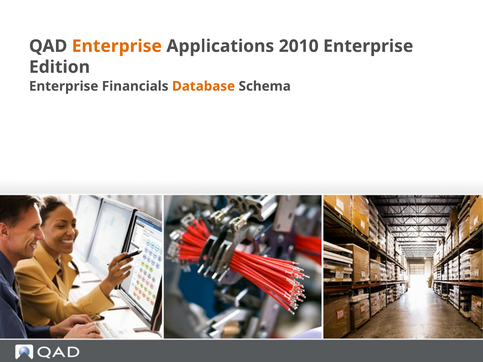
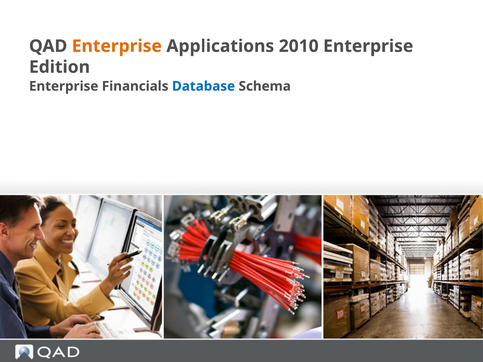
Database colour: orange -> blue (204, 86)
